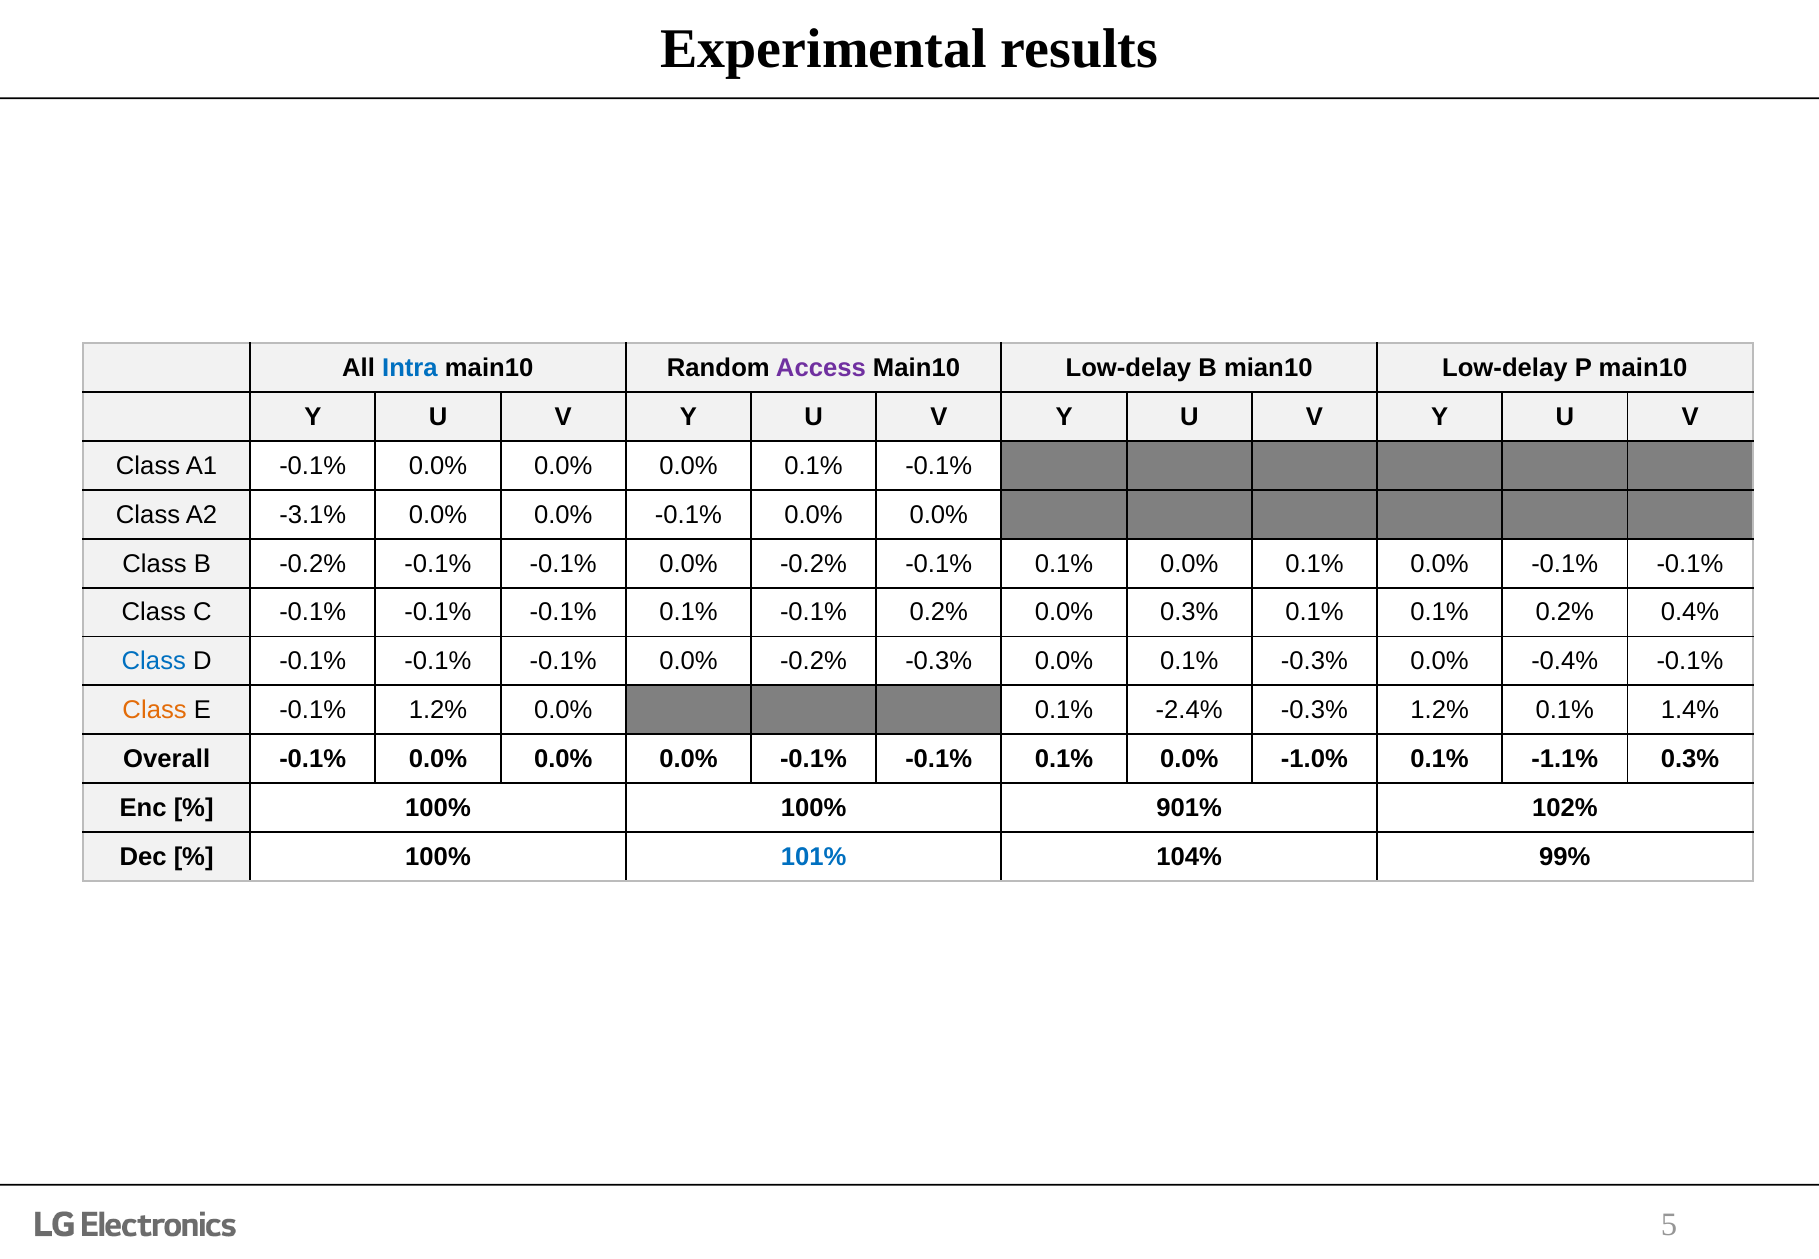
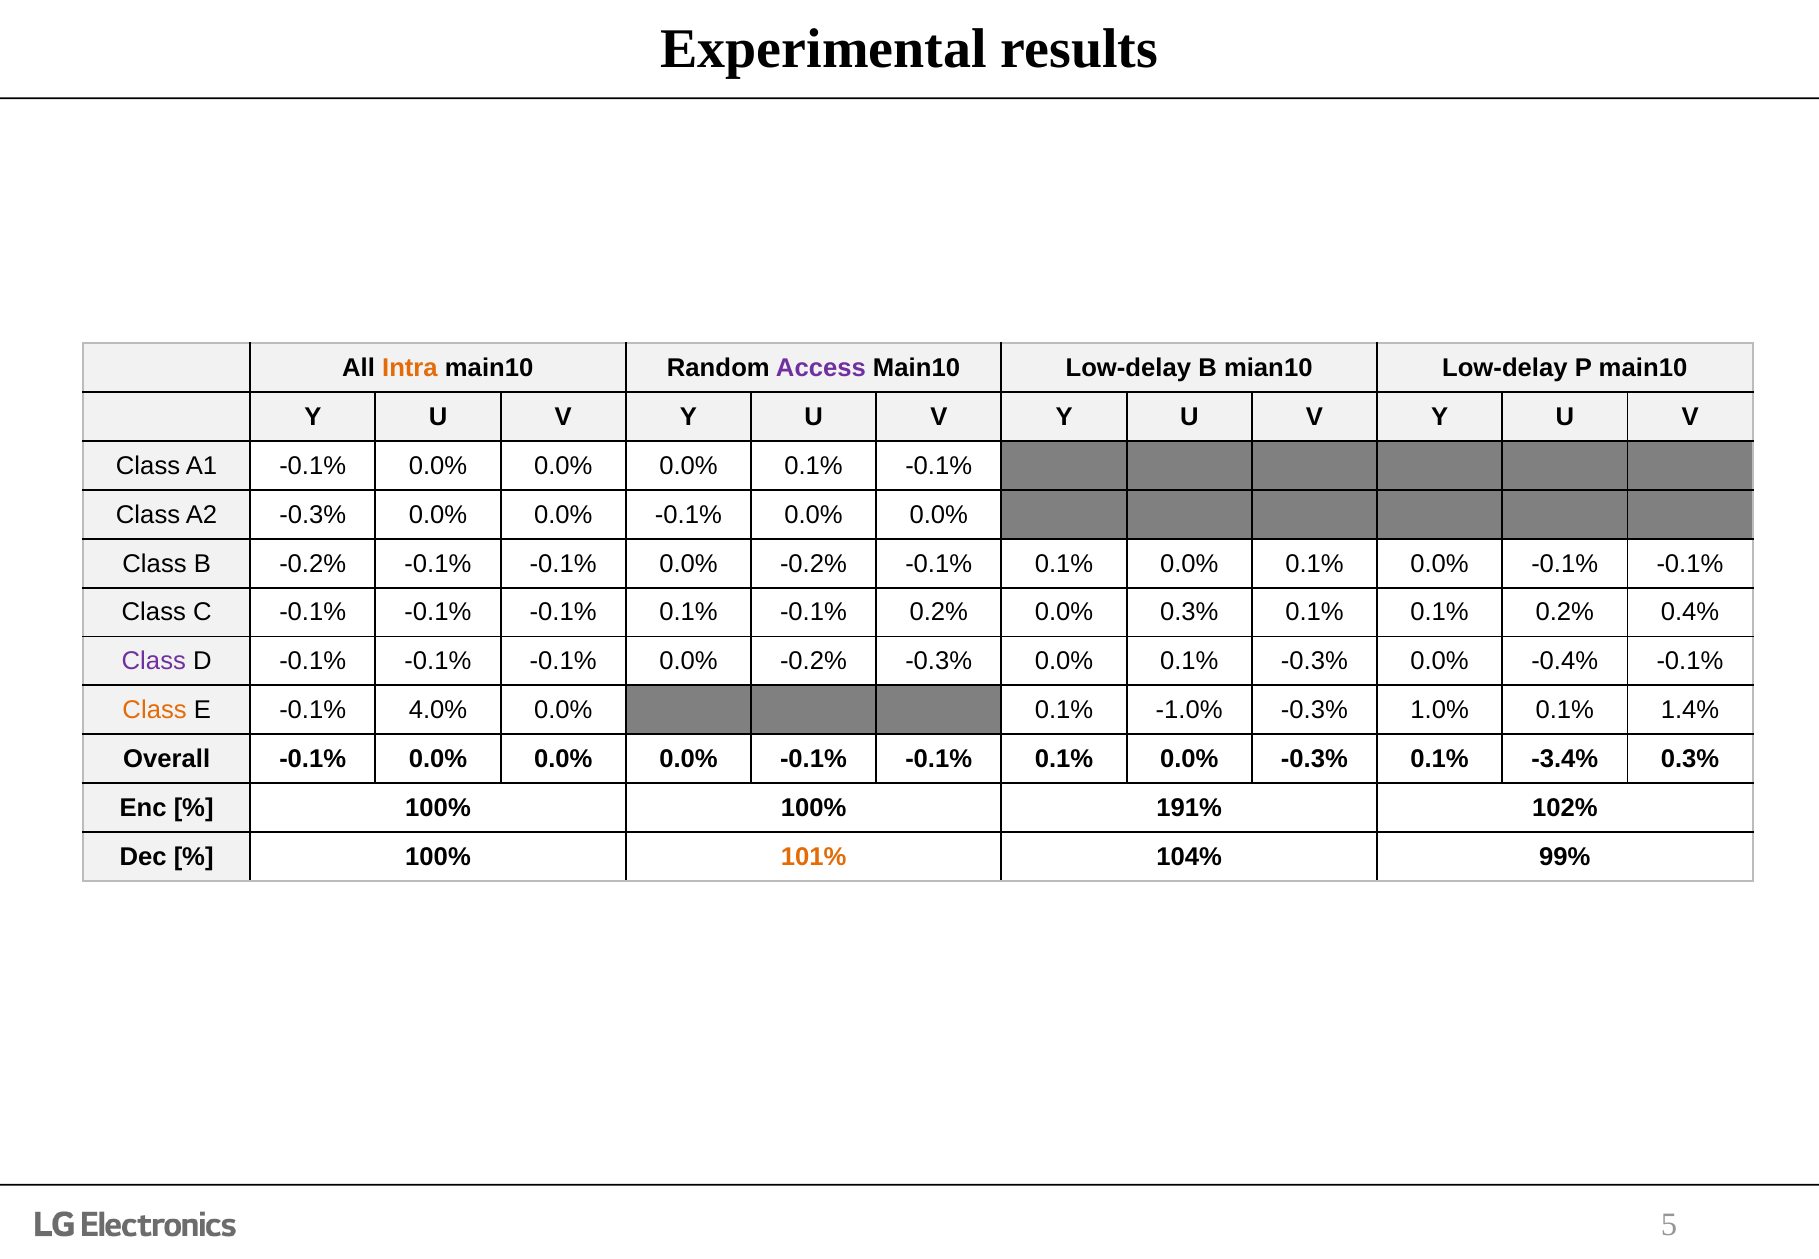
Intra colour: blue -> orange (410, 368)
A2 -3.1%: -3.1% -> -0.3% (313, 515)
Class colour: blue -> purple (154, 662)
-0.1% 1.2%: 1.2% -> 4.0% (438, 710)
-2.4%: -2.4% -> -1.0% (1189, 710)
-0.3% 1.2%: 1.2% -> 1.0% (1440, 710)
0.0% -1.0%: -1.0% -> -0.3% (1314, 759)
-1.1%: -1.1% -> -3.4% (1565, 759)
901%: 901% -> 191% (1189, 808)
101% colour: blue -> orange (814, 857)
